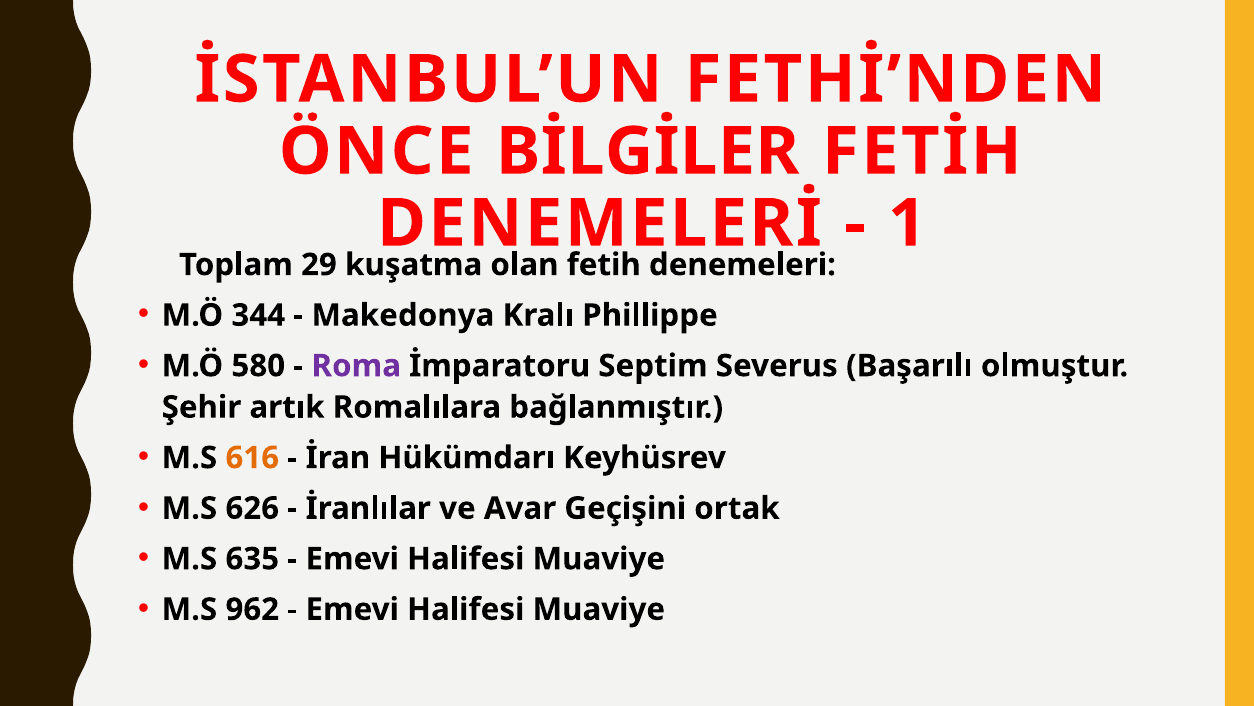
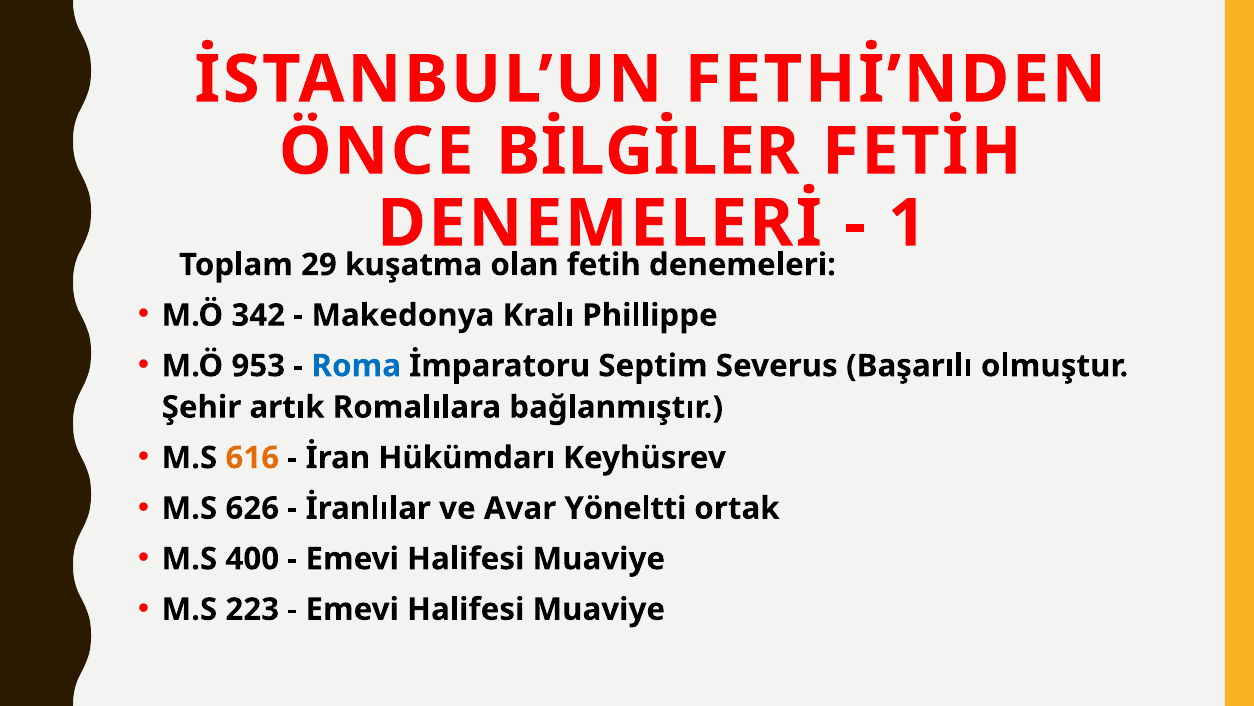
344: 344 -> 342 (258, 315)
580: 580 -> 953 (258, 366)
Roma colour: purple -> blue (356, 366)
Geçişini: Geçişini -> Yöneltti (625, 508)
635: 635 -> 400 (252, 558)
962: 962 -> 223 (252, 609)
